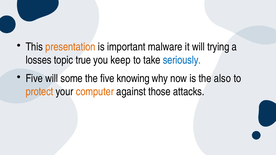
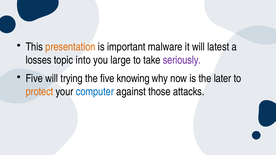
trying: trying -> latest (218, 47)
true: true -> into (83, 60)
keep: keep -> large (121, 60)
seriously colour: blue -> purple (182, 60)
some: some -> trying (72, 78)
also: also -> later (223, 78)
computer colour: orange -> blue (95, 92)
